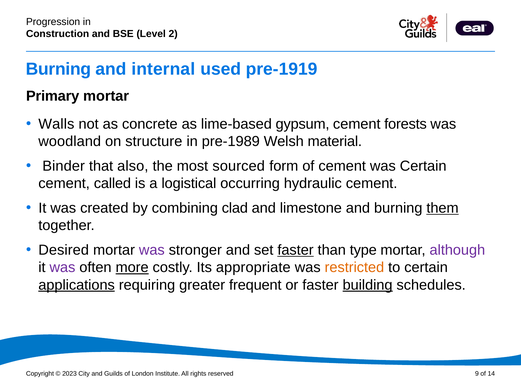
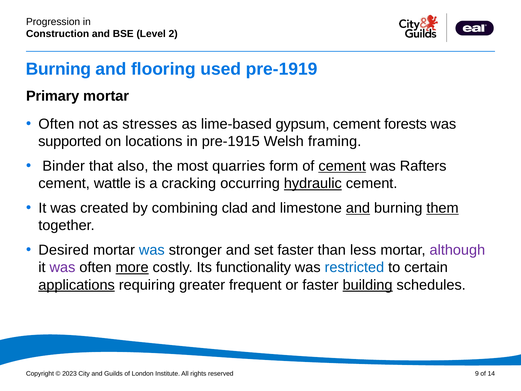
internal: internal -> flooring (163, 69)
Walls: Walls -> Often (56, 124)
concrete: concrete -> stresses (150, 124)
woodland: woodland -> supported (70, 141)
structure: structure -> locations (154, 141)
pre-1989: pre-1989 -> pre-1915 (231, 141)
material: material -> framing (335, 141)
sourced: sourced -> quarries (239, 166)
cement underline: none -> present (342, 166)
was Certain: Certain -> Rafters (423, 166)
called: called -> wattle (112, 183)
logistical: logistical -> cracking (189, 183)
hydraulic underline: none -> present (313, 183)
and underline: none -> present (358, 208)
was colour: purple -> blue (152, 250)
faster underline: present -> none (296, 250)
type: type -> less (363, 250)
appropriate: appropriate -> functionality (253, 267)
restricted colour: orange -> blue (354, 267)
